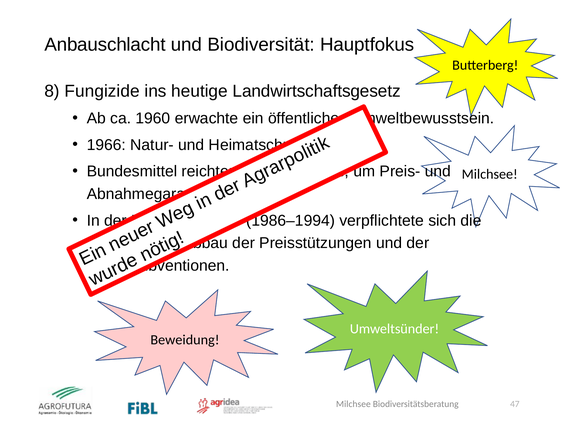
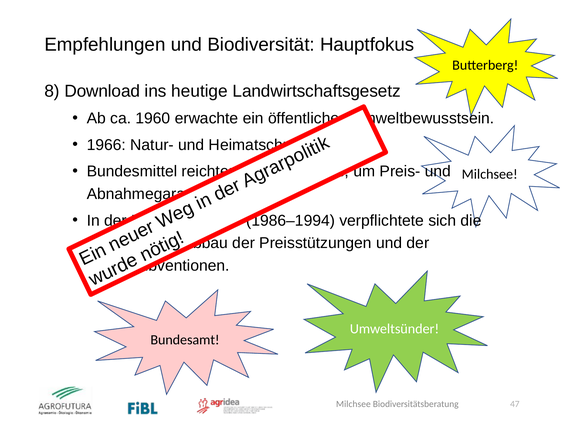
Anbauschlacht: Anbauschlacht -> Empfehlungen (105, 45)
Fungizide: Fungizide -> Download (102, 91)
Beweidung: Beweidung -> Bundesamt (185, 340)
